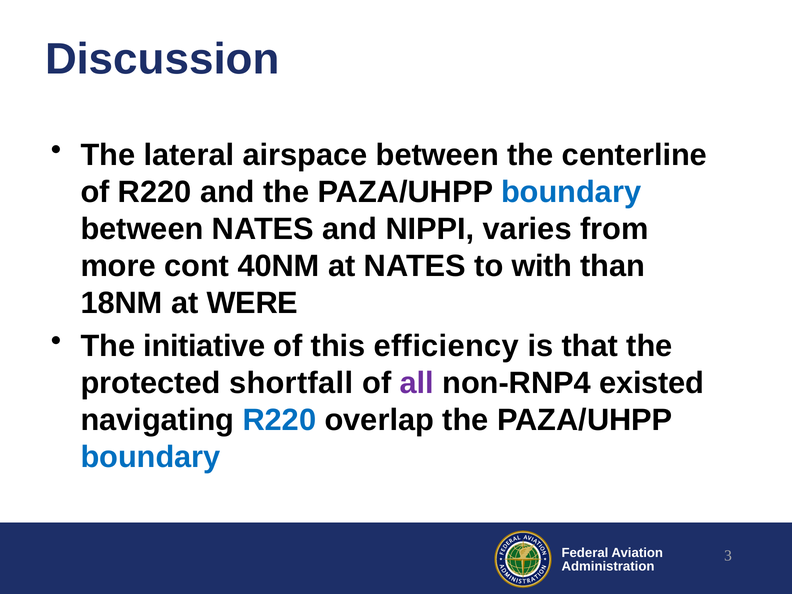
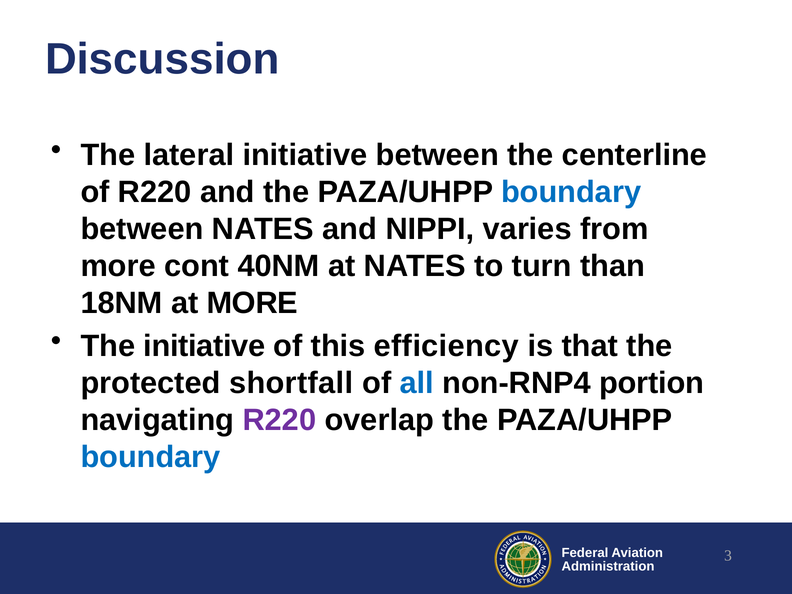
lateral airspace: airspace -> initiative (305, 155)
with: with -> turn (542, 266)
at WERE: WERE -> MORE (252, 303)
all colour: purple -> blue (417, 383)
existed: existed -> portion (652, 383)
R220 colour: blue -> purple (279, 420)
